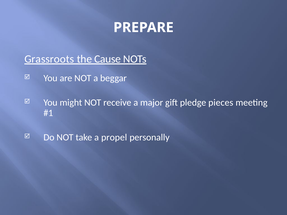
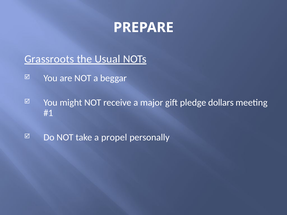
Cause: Cause -> Usual (107, 59)
pieces: pieces -> dollars (221, 103)
